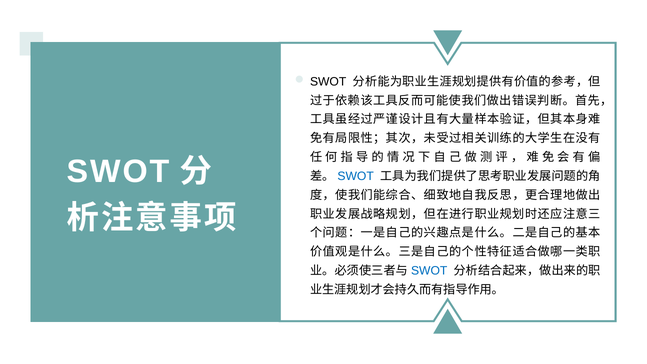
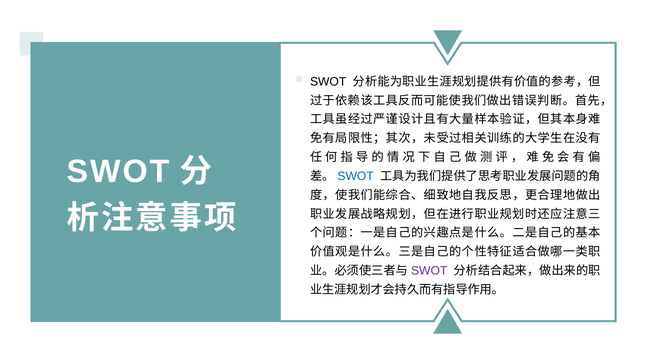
SWOT colour: blue -> purple (429, 271)
